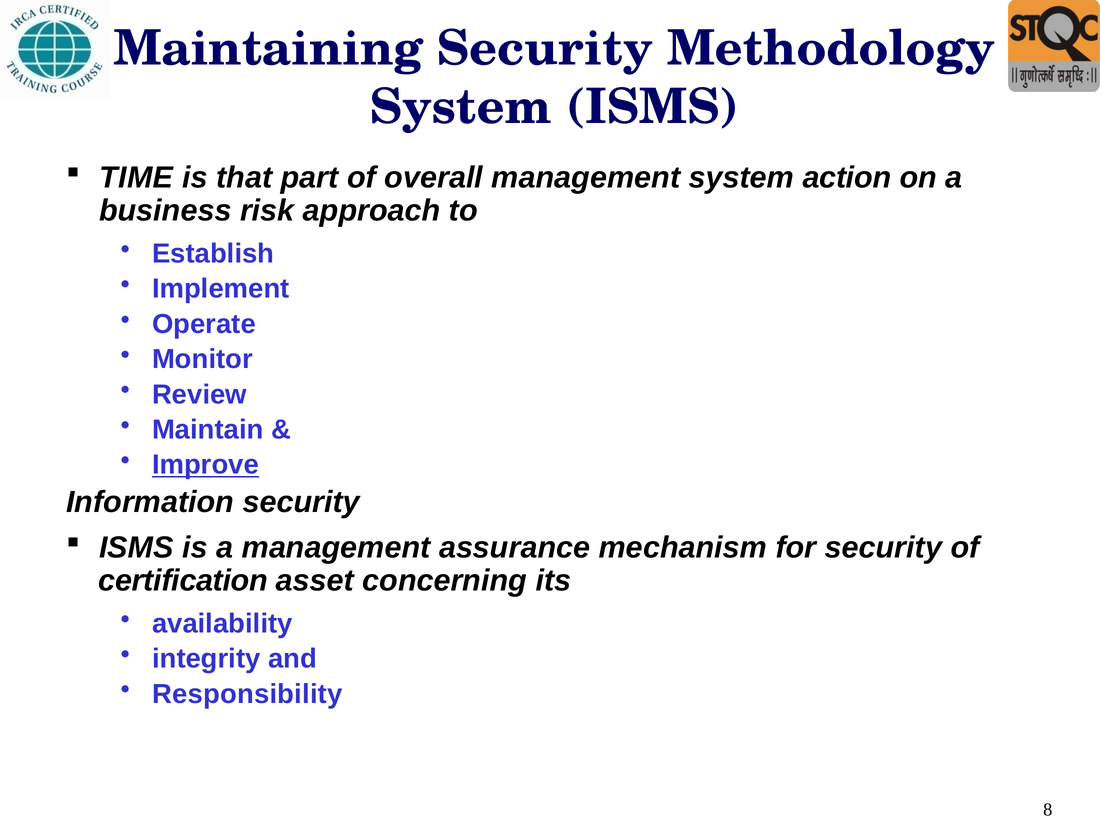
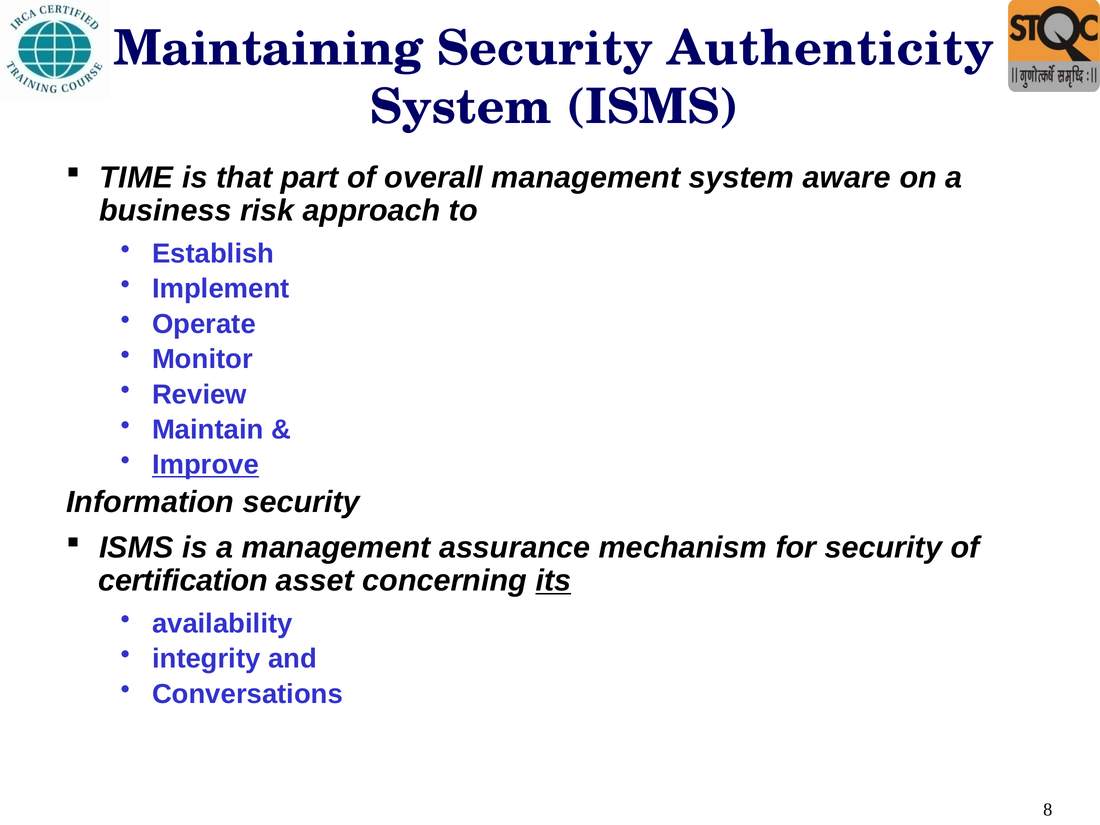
Methodology: Methodology -> Authenticity (831, 49)
action: action -> aware (847, 178)
its underline: none -> present (553, 581)
Responsibility: Responsibility -> Conversations (247, 694)
